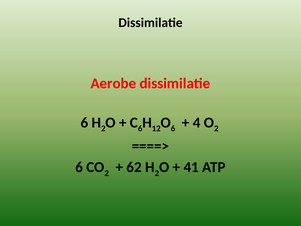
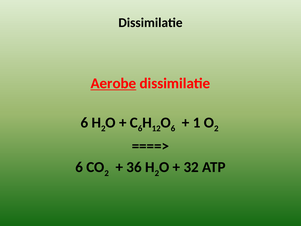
Aerobe underline: none -> present (113, 83)
4: 4 -> 1 (197, 122)
62: 62 -> 36 (134, 167)
41: 41 -> 32 (191, 167)
